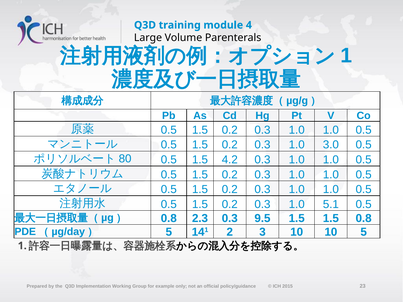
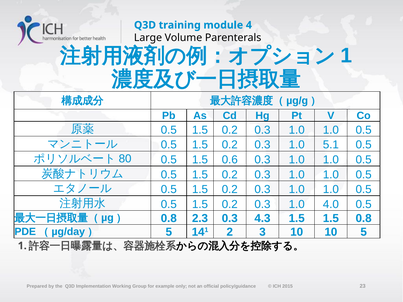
3.0: 3.0 -> 5.1 (331, 145)
4.2: 4.2 -> 0.6 (230, 160)
5.1: 5.1 -> 4.0 (331, 205)
9.5: 9.5 -> 4.3 (262, 218)
